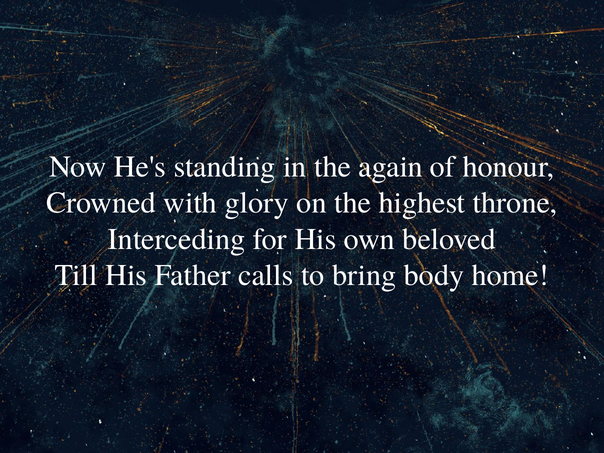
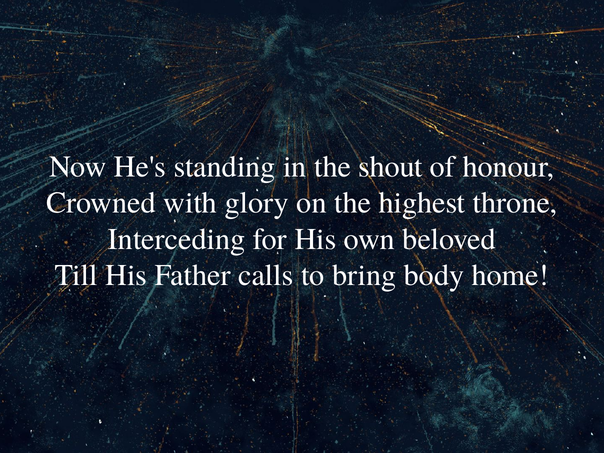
again: again -> shout (391, 167)
